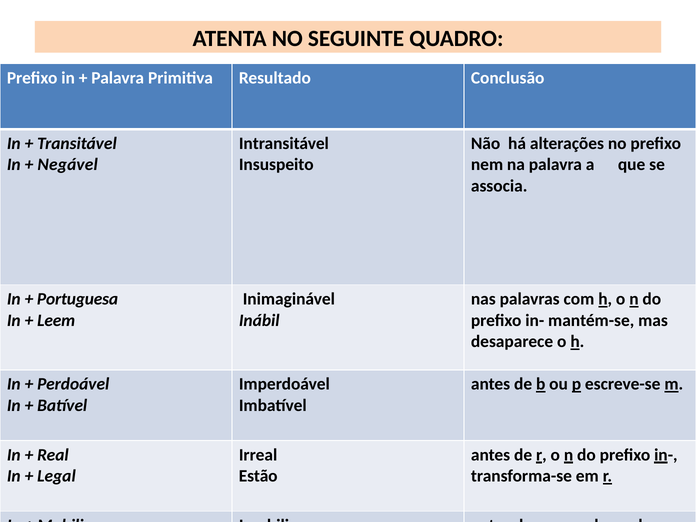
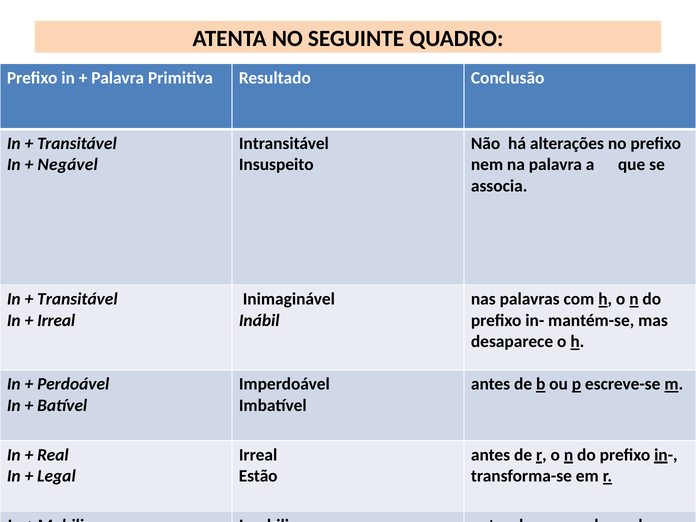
Portuguesa: Portuguesa -> Transitável (77, 299)
Leem: Leem -> Irreal (56, 320)
